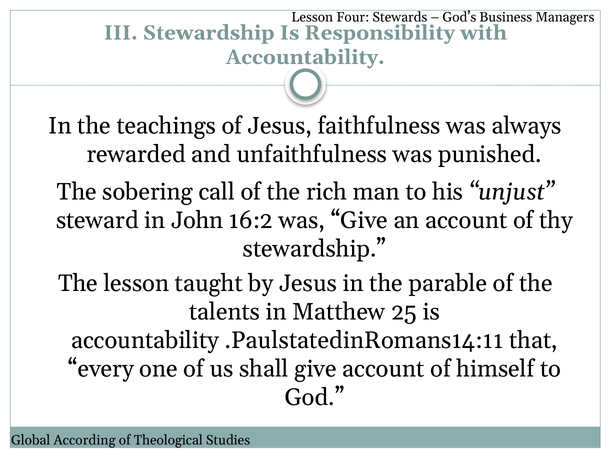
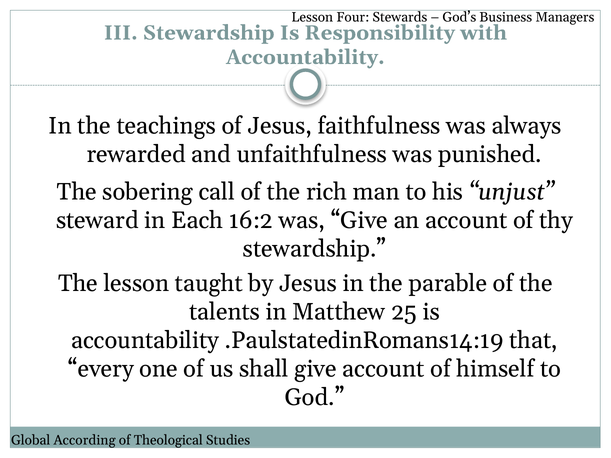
John: John -> Each (197, 221)
.PaulstatedinRomans14:11: .PaulstatedinRomans14:11 -> .PaulstatedinRomans14:19 (364, 341)
